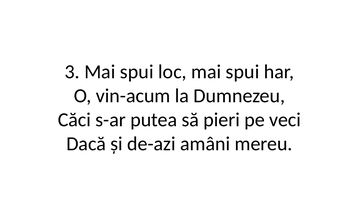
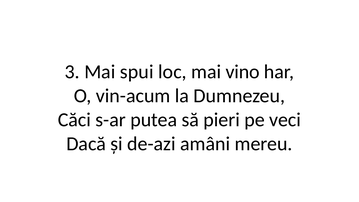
loc mai spui: spui -> vino (243, 72)
